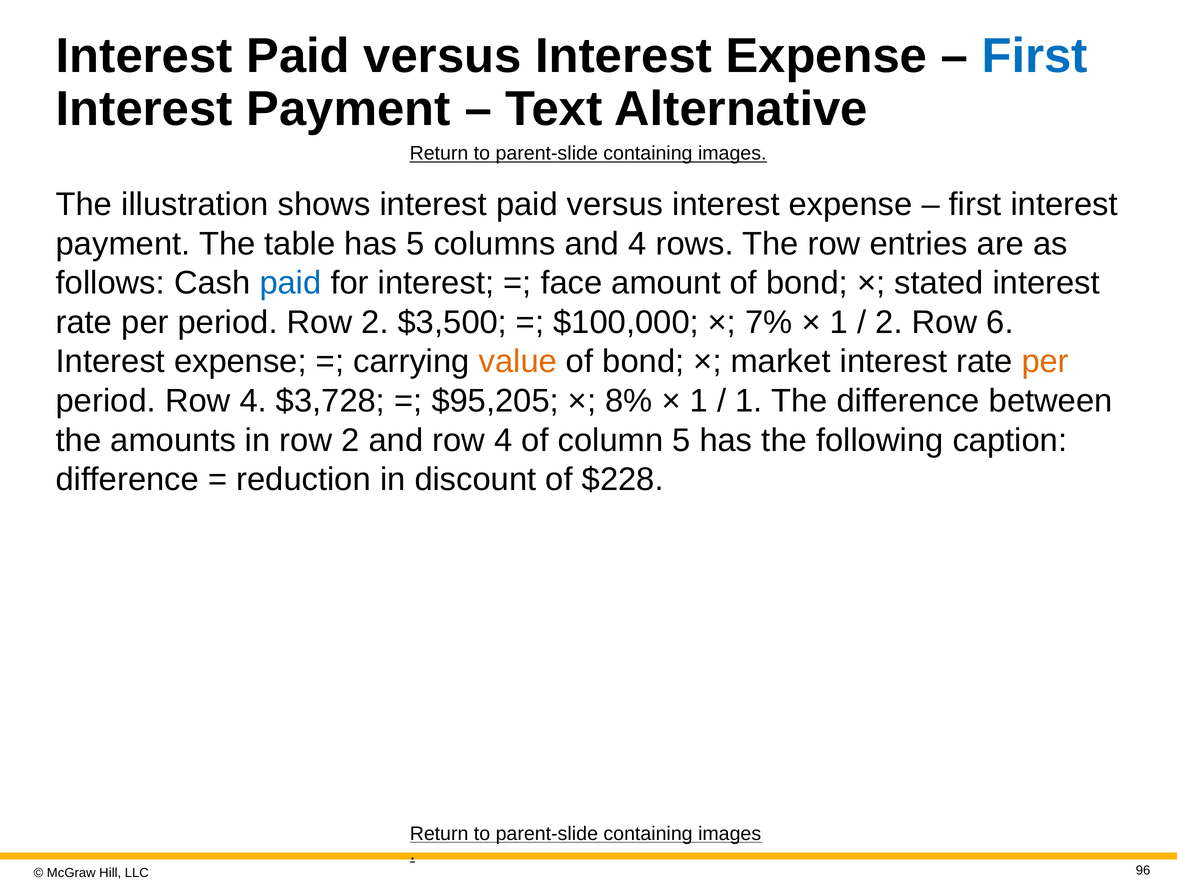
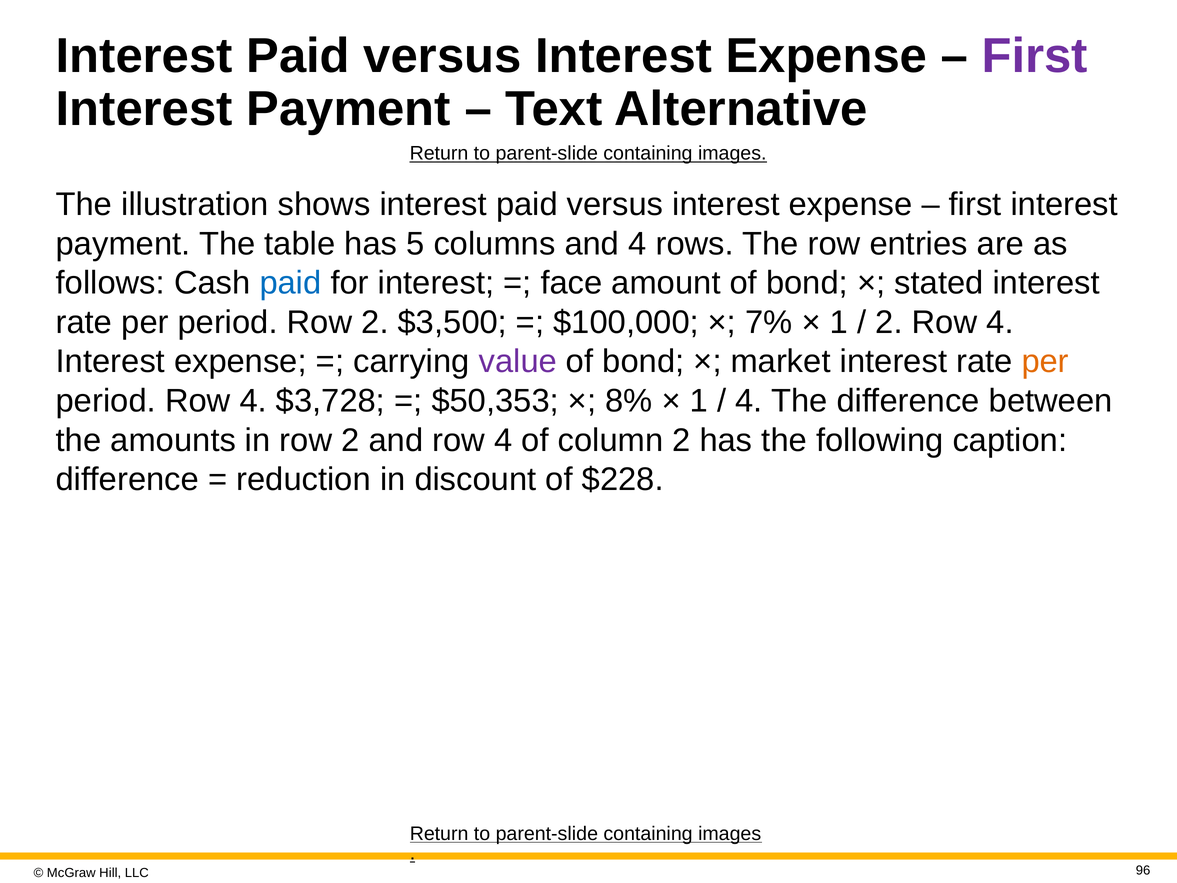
First colour: blue -> purple (1035, 56)
2 Row 6: 6 -> 4 (1000, 322)
value colour: orange -> purple (518, 362)
$95,205: $95,205 -> $50,353 (495, 401)
1: 1 -> 4 (749, 401)
column 5: 5 -> 2 (681, 440)
